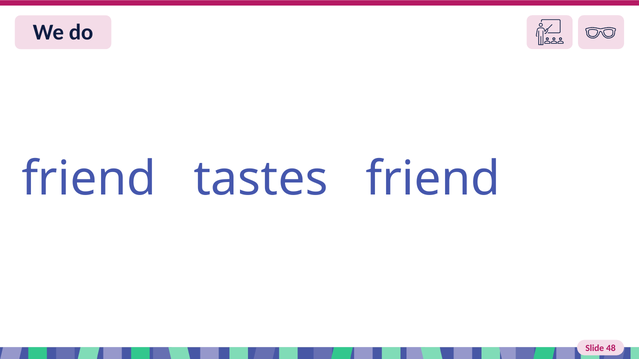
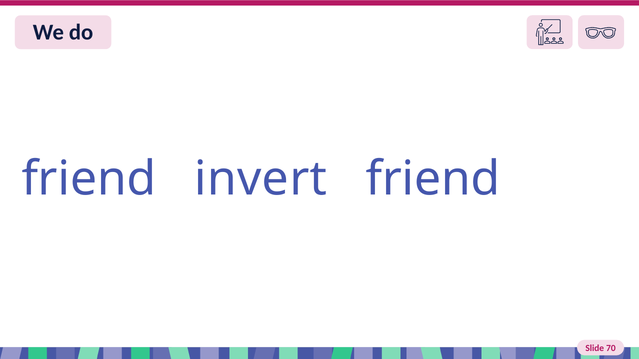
tastes: tastes -> invert (261, 179)
48: 48 -> 70 (611, 349)
